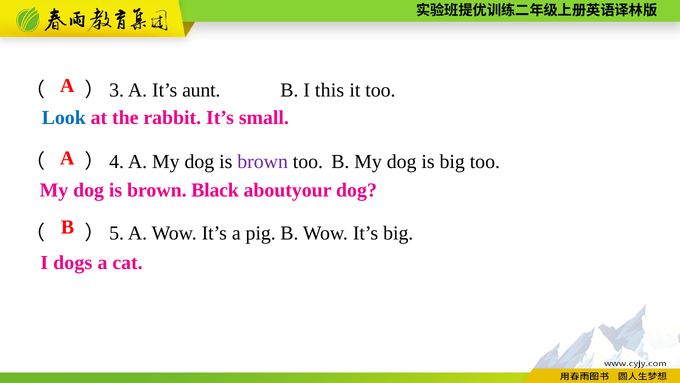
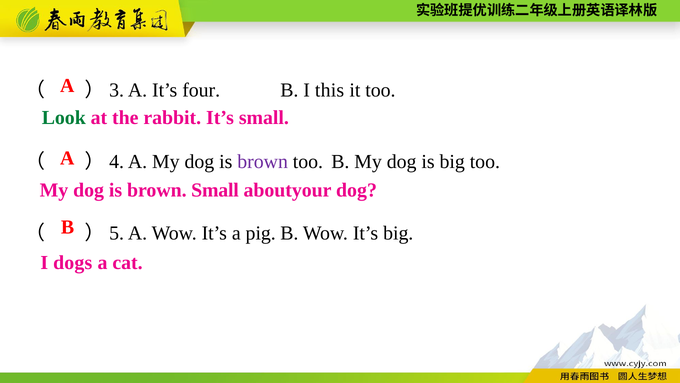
aunt: aunt -> four (201, 90)
Look colour: blue -> green (64, 118)
brown Black: Black -> Small (215, 190)
